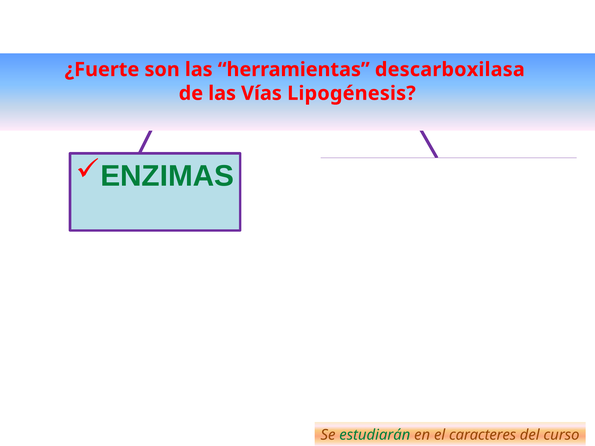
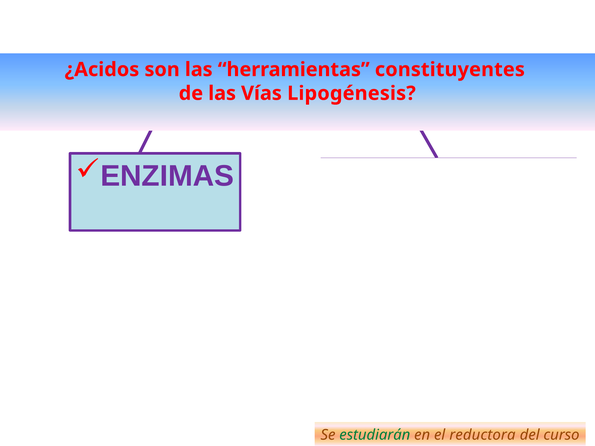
¿Fuerte: ¿Fuerte -> ¿Acidos (102, 70)
descarboxilasa: descarboxilasa -> constituyentes (450, 70)
ENZIMAS colour: green -> purple (167, 176)
caracteres: caracteres -> reductora (482, 435)
